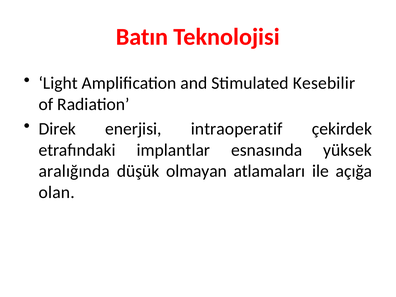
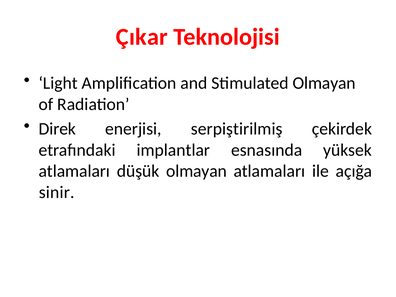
Batın: Batın -> Çıkar (142, 37)
Stimulated Kesebilir: Kesebilir -> Olmayan (324, 83)
intraoperatif: intraoperatif -> serpiştirilmiş (237, 129)
aralığında: aralığında -> atlamaları (74, 171)
olan: olan -> sinir (57, 192)
